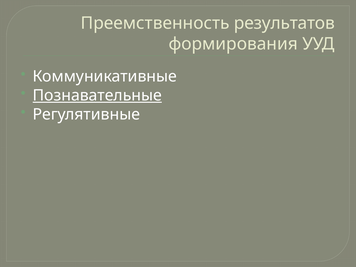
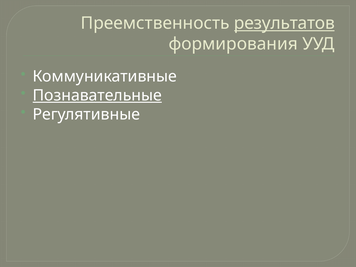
результатов underline: none -> present (284, 23)
